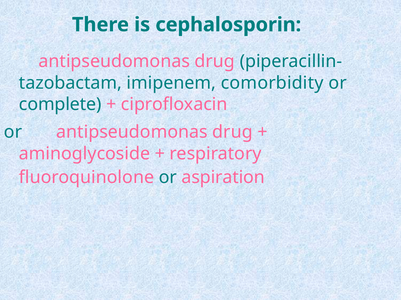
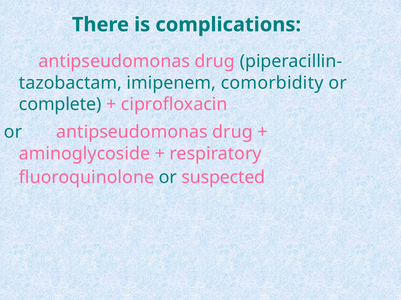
cephalosporin: cephalosporin -> complications (228, 25)
aspiration: aspiration -> suspected (223, 178)
